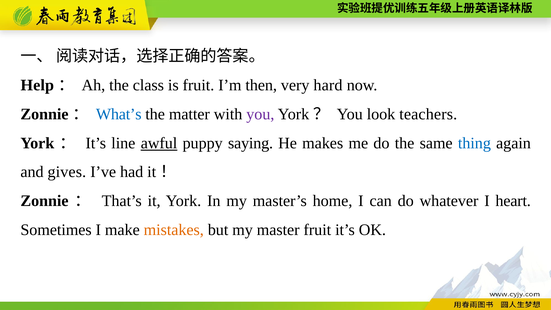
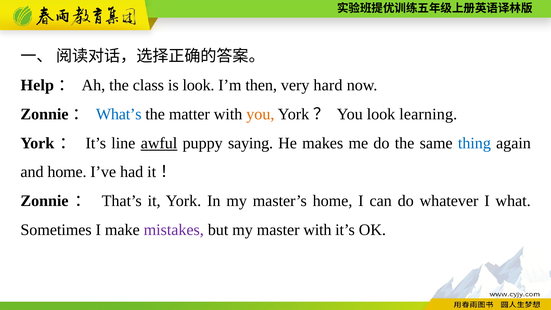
is fruit: fruit -> look (199, 85)
you colour: purple -> orange (260, 114)
teachers: teachers -> learning (428, 114)
and gives: gives -> home (67, 172)
heart: heart -> what (513, 201)
mistakes colour: orange -> purple (174, 230)
master fruit: fruit -> with (317, 230)
